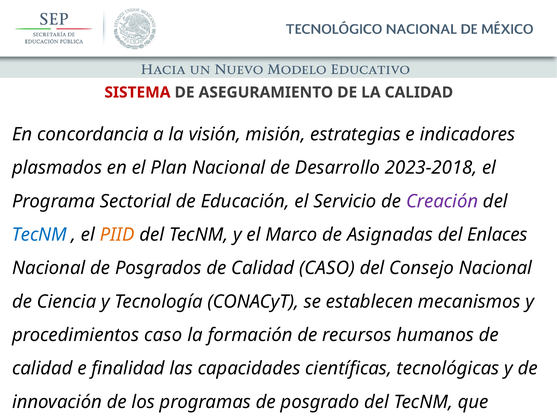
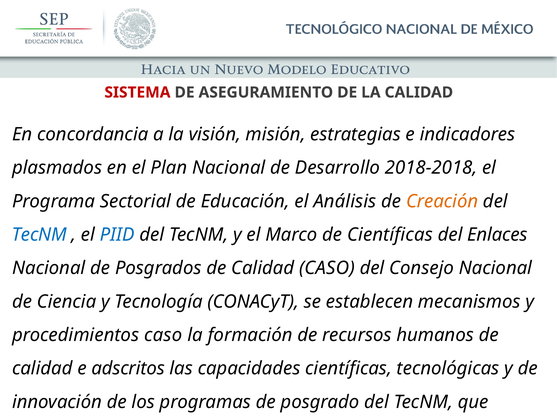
2023-2018: 2023-2018 -> 2018-2018 (431, 168)
Servicio: Servicio -> Análisis (345, 201)
Creación colour: purple -> orange (442, 201)
PIID colour: orange -> blue (117, 235)
de Asignadas: Asignadas -> Científicas (390, 235)
finalidad: finalidad -> adscritos (128, 368)
